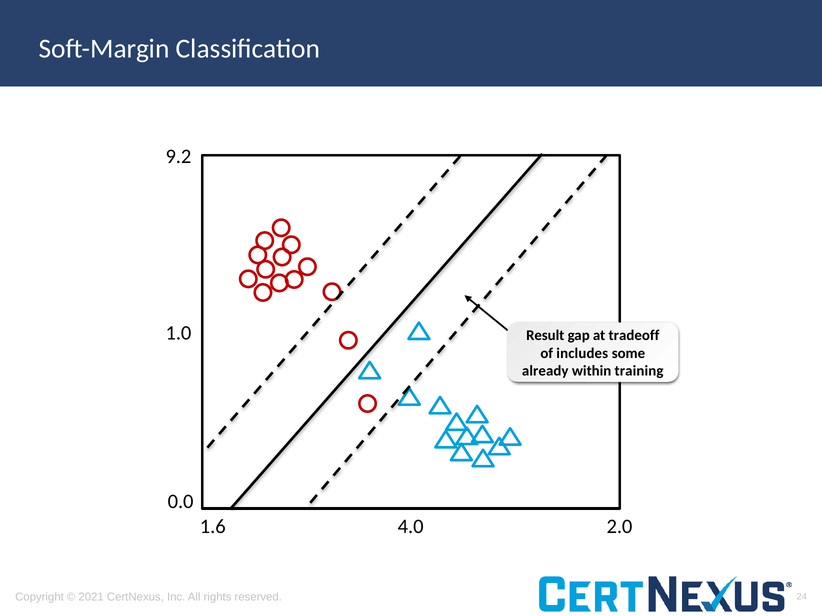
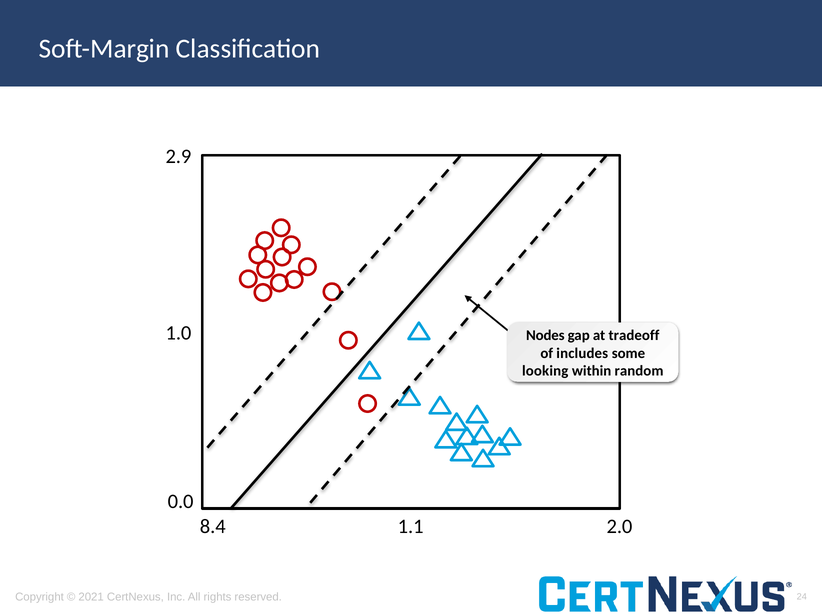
9.2: 9.2 -> 2.9 (178, 157)
Result: Result -> Nodes (545, 336)
already: already -> looking (545, 371)
training: training -> random (639, 371)
1.6: 1.6 -> 8.4 (213, 527)
4.0: 4.0 -> 1.1 (411, 527)
